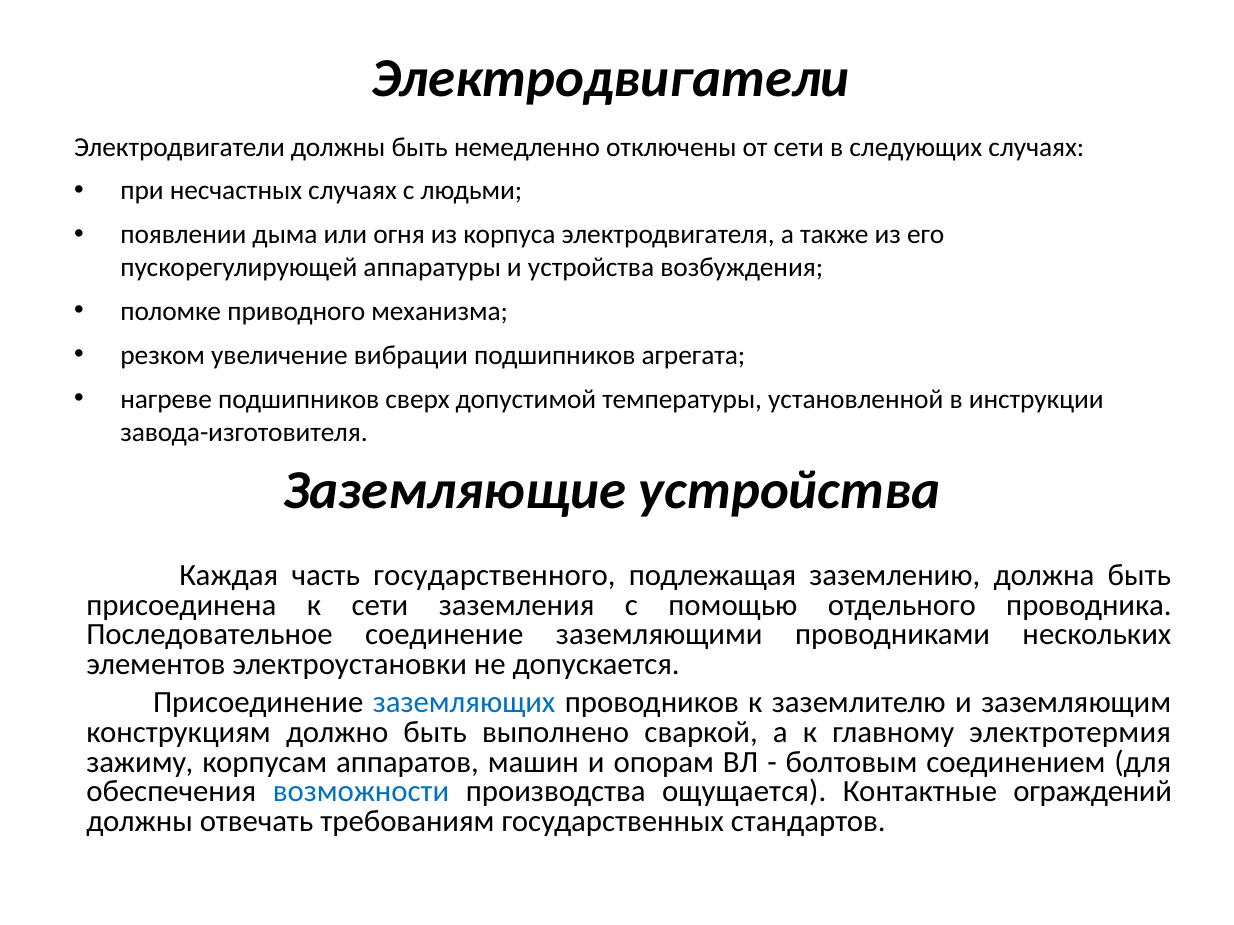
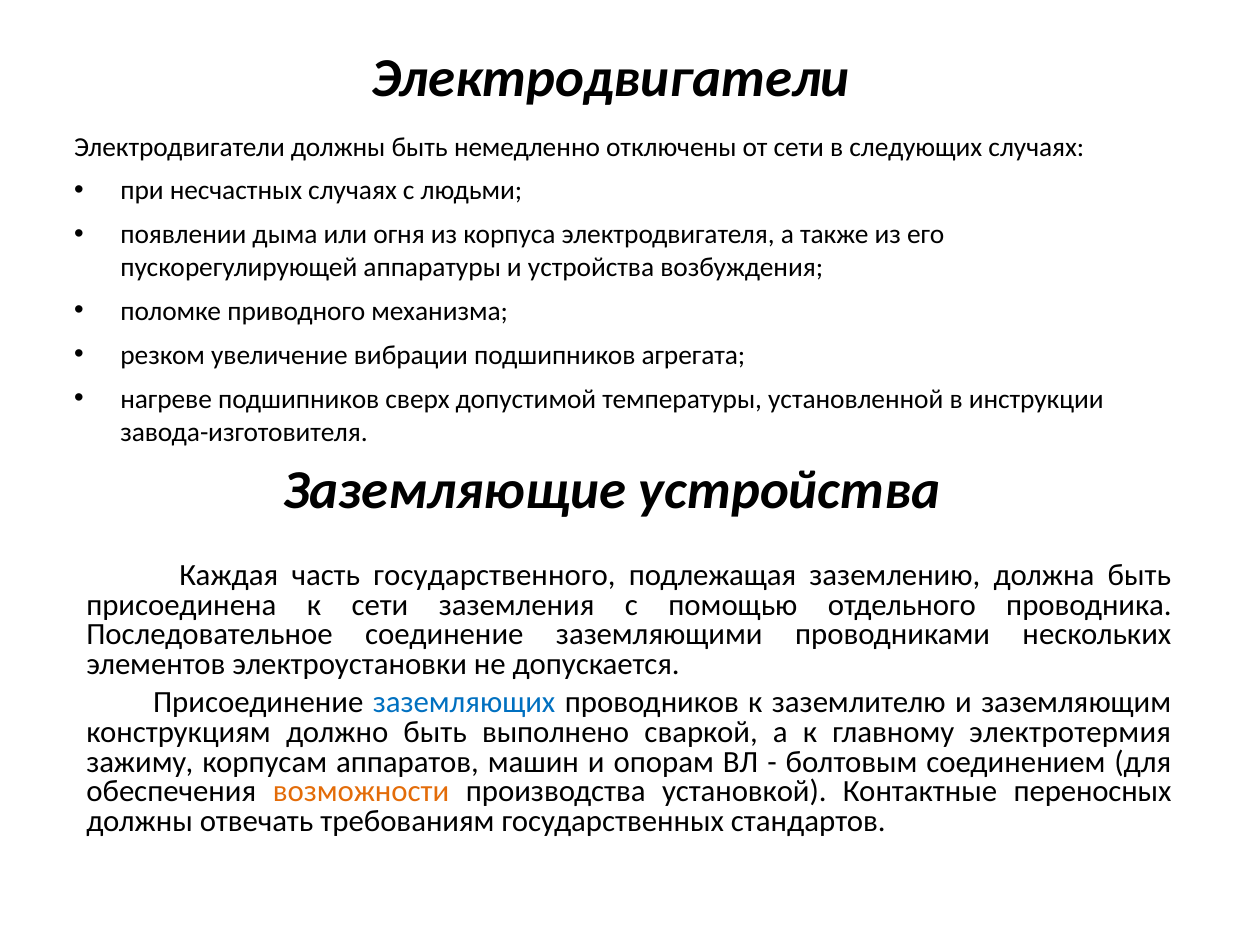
возможности colour: blue -> orange (361, 792)
ощущается: ощущается -> установкой (744, 792)
ограждений: ограждений -> переносных (1093, 792)
